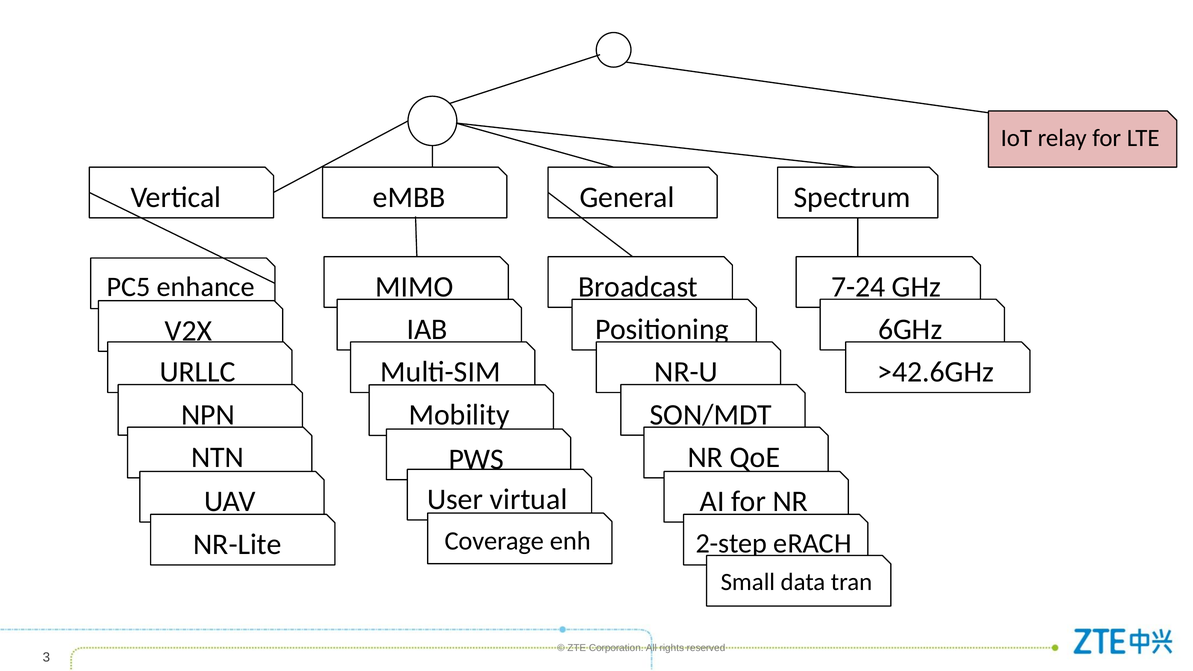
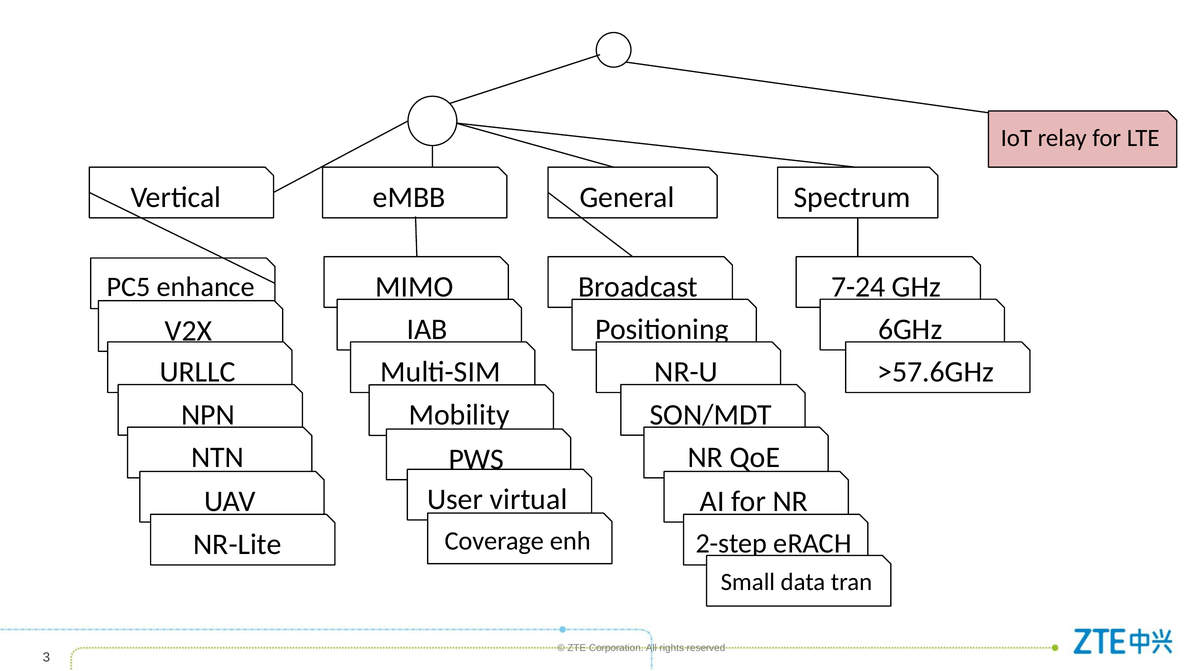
>42.6GHz: >42.6GHz -> >57.6GHz (936, 372)
